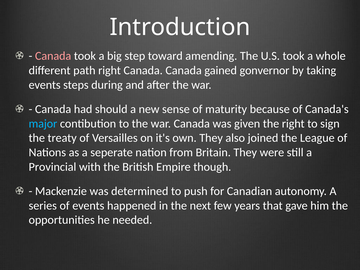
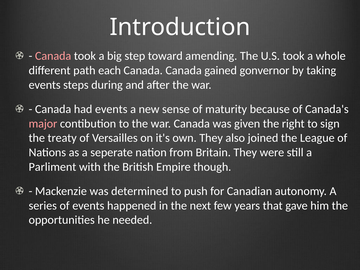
path right: right -> each (110, 70)
had should: should -> events (111, 109)
major colour: light blue -> pink (43, 124)
Provincial: Provincial -> Parliment (52, 167)
